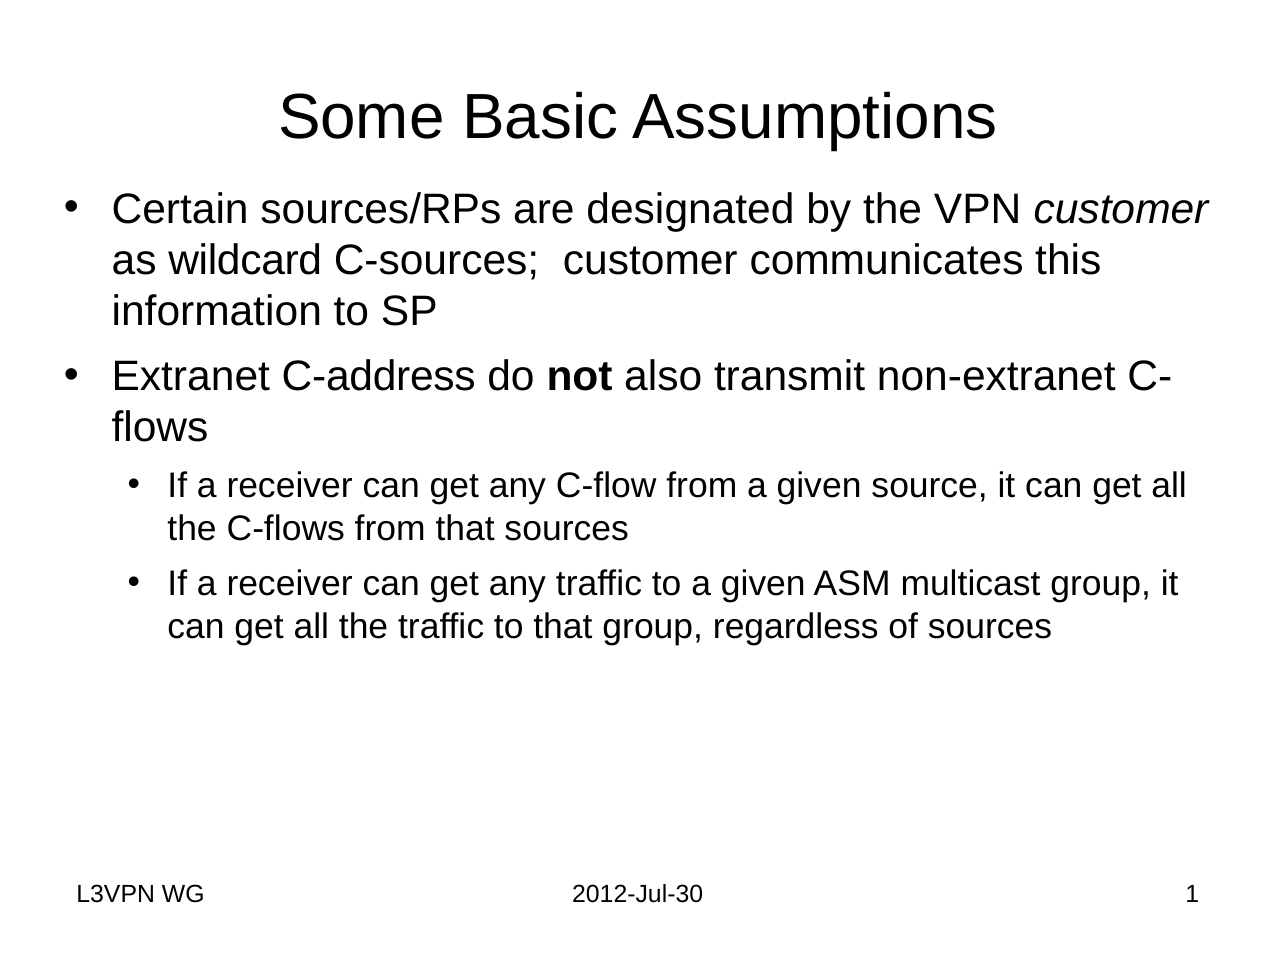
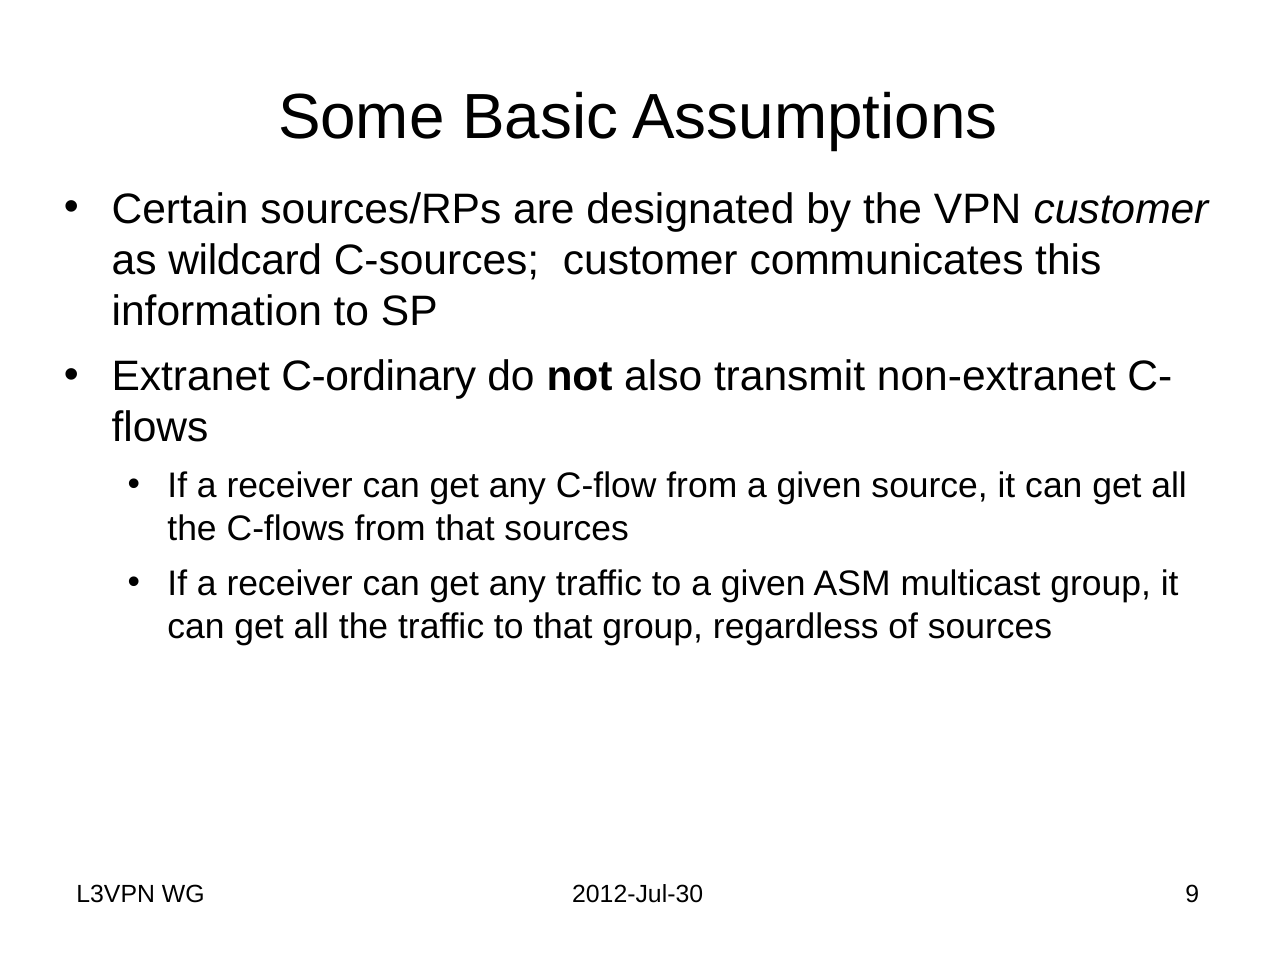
C-address: C-address -> C-ordinary (379, 377)
1: 1 -> 9 (1192, 895)
